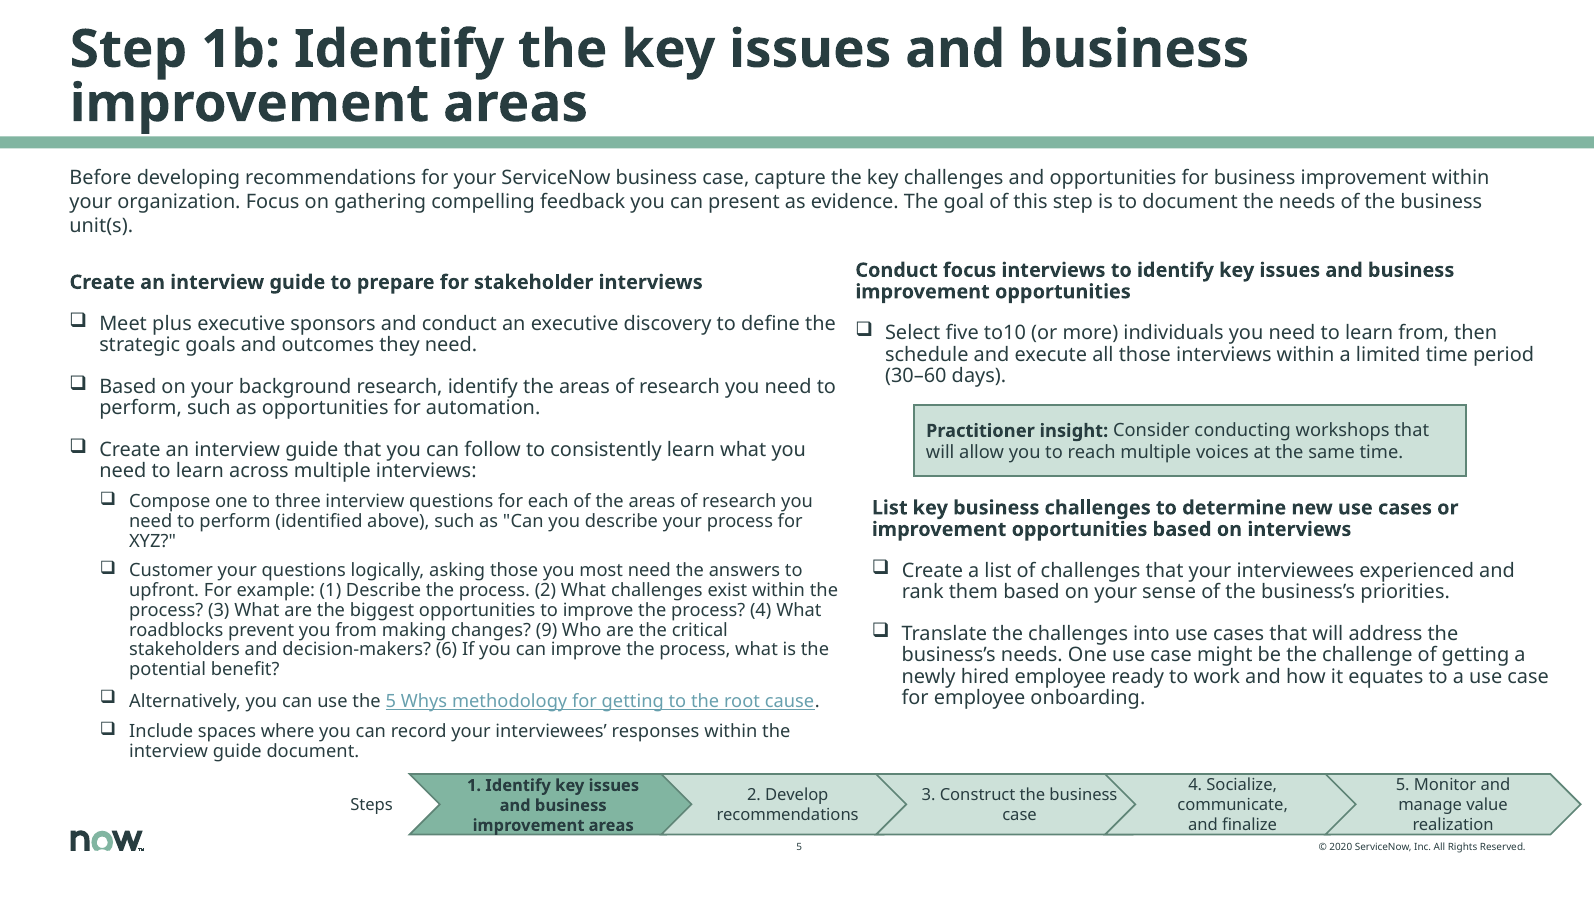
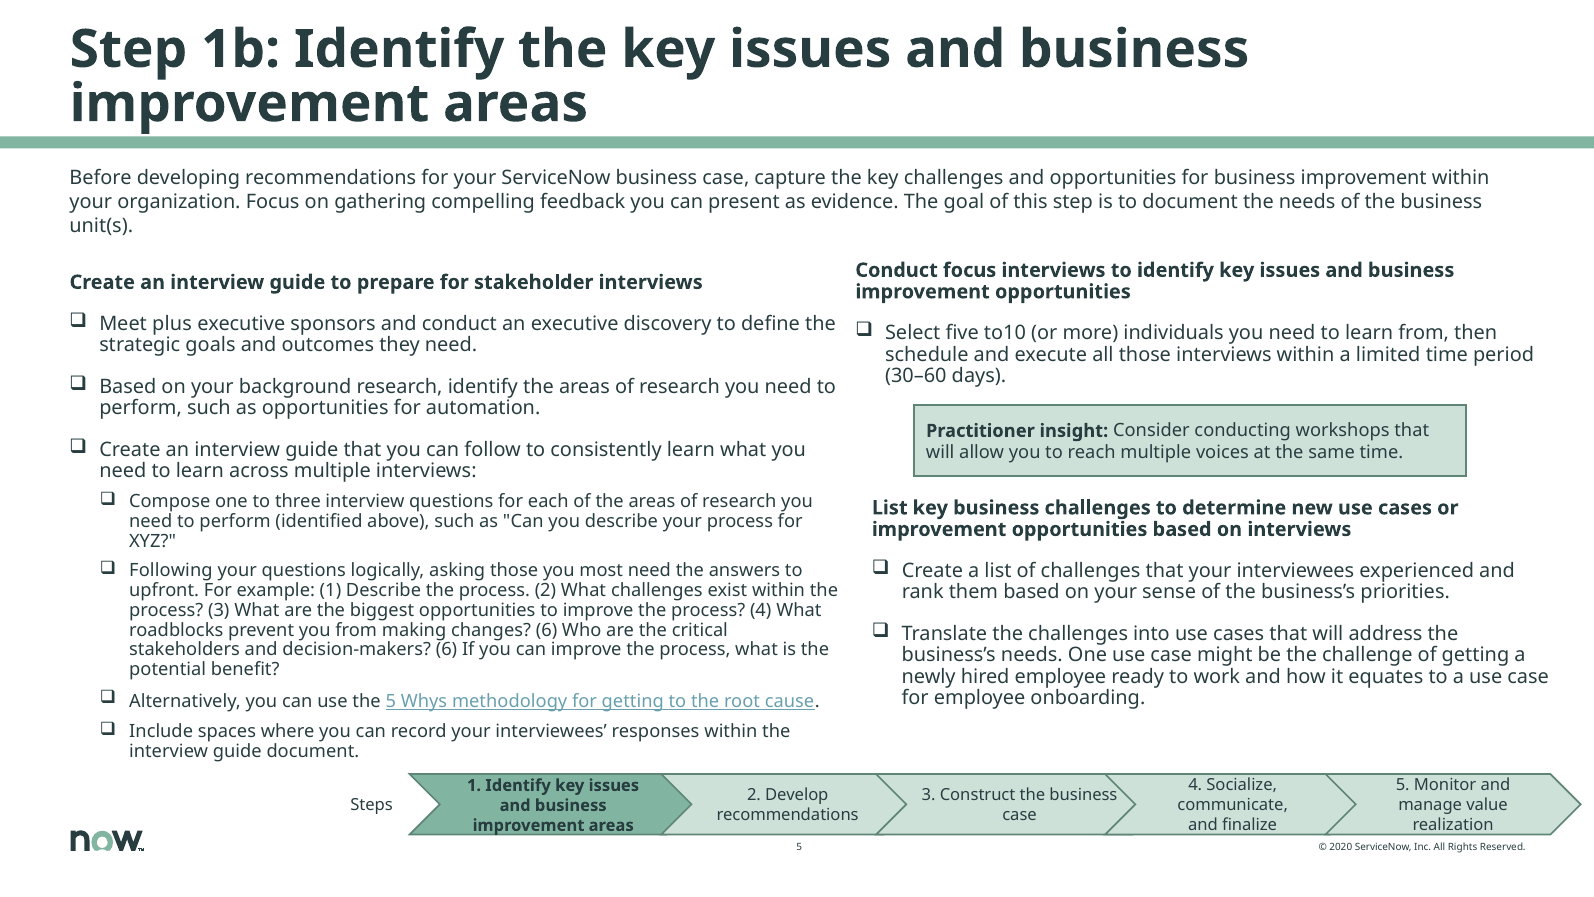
Customer: Customer -> Following (171, 571)
changes 9: 9 -> 6 (547, 630)
